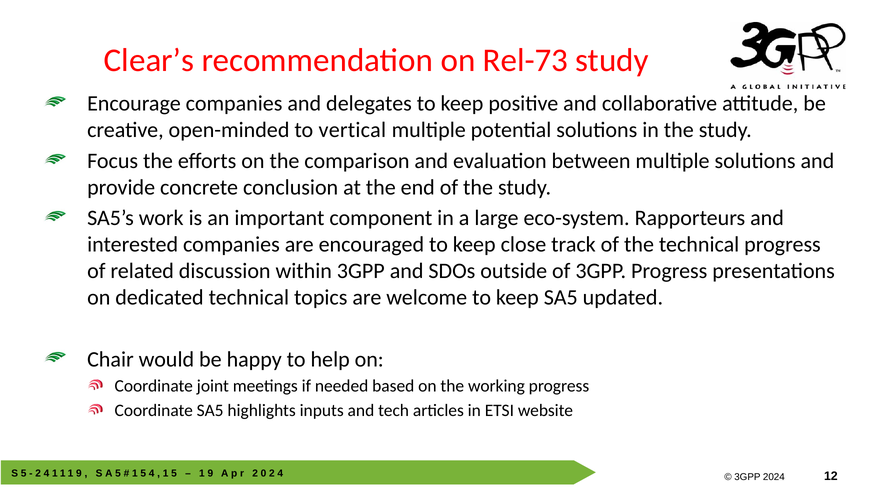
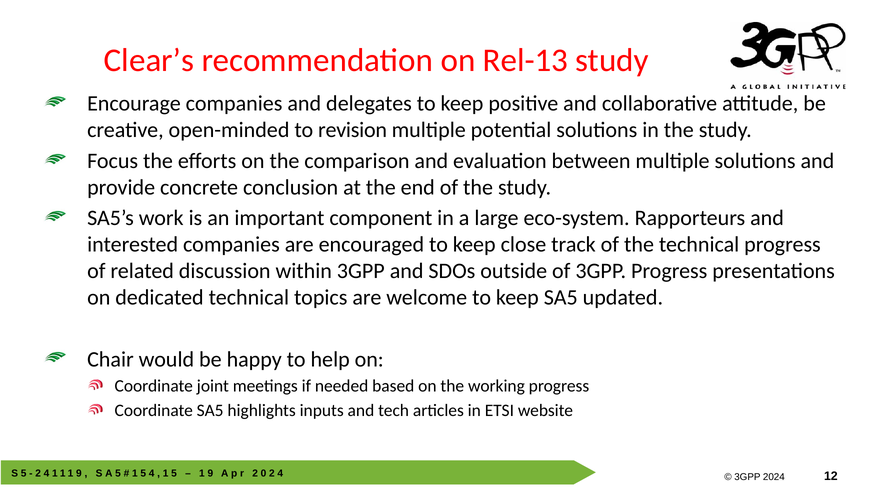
Rel-73: Rel-73 -> Rel-13 (525, 60)
vertical: vertical -> revision (353, 130)
